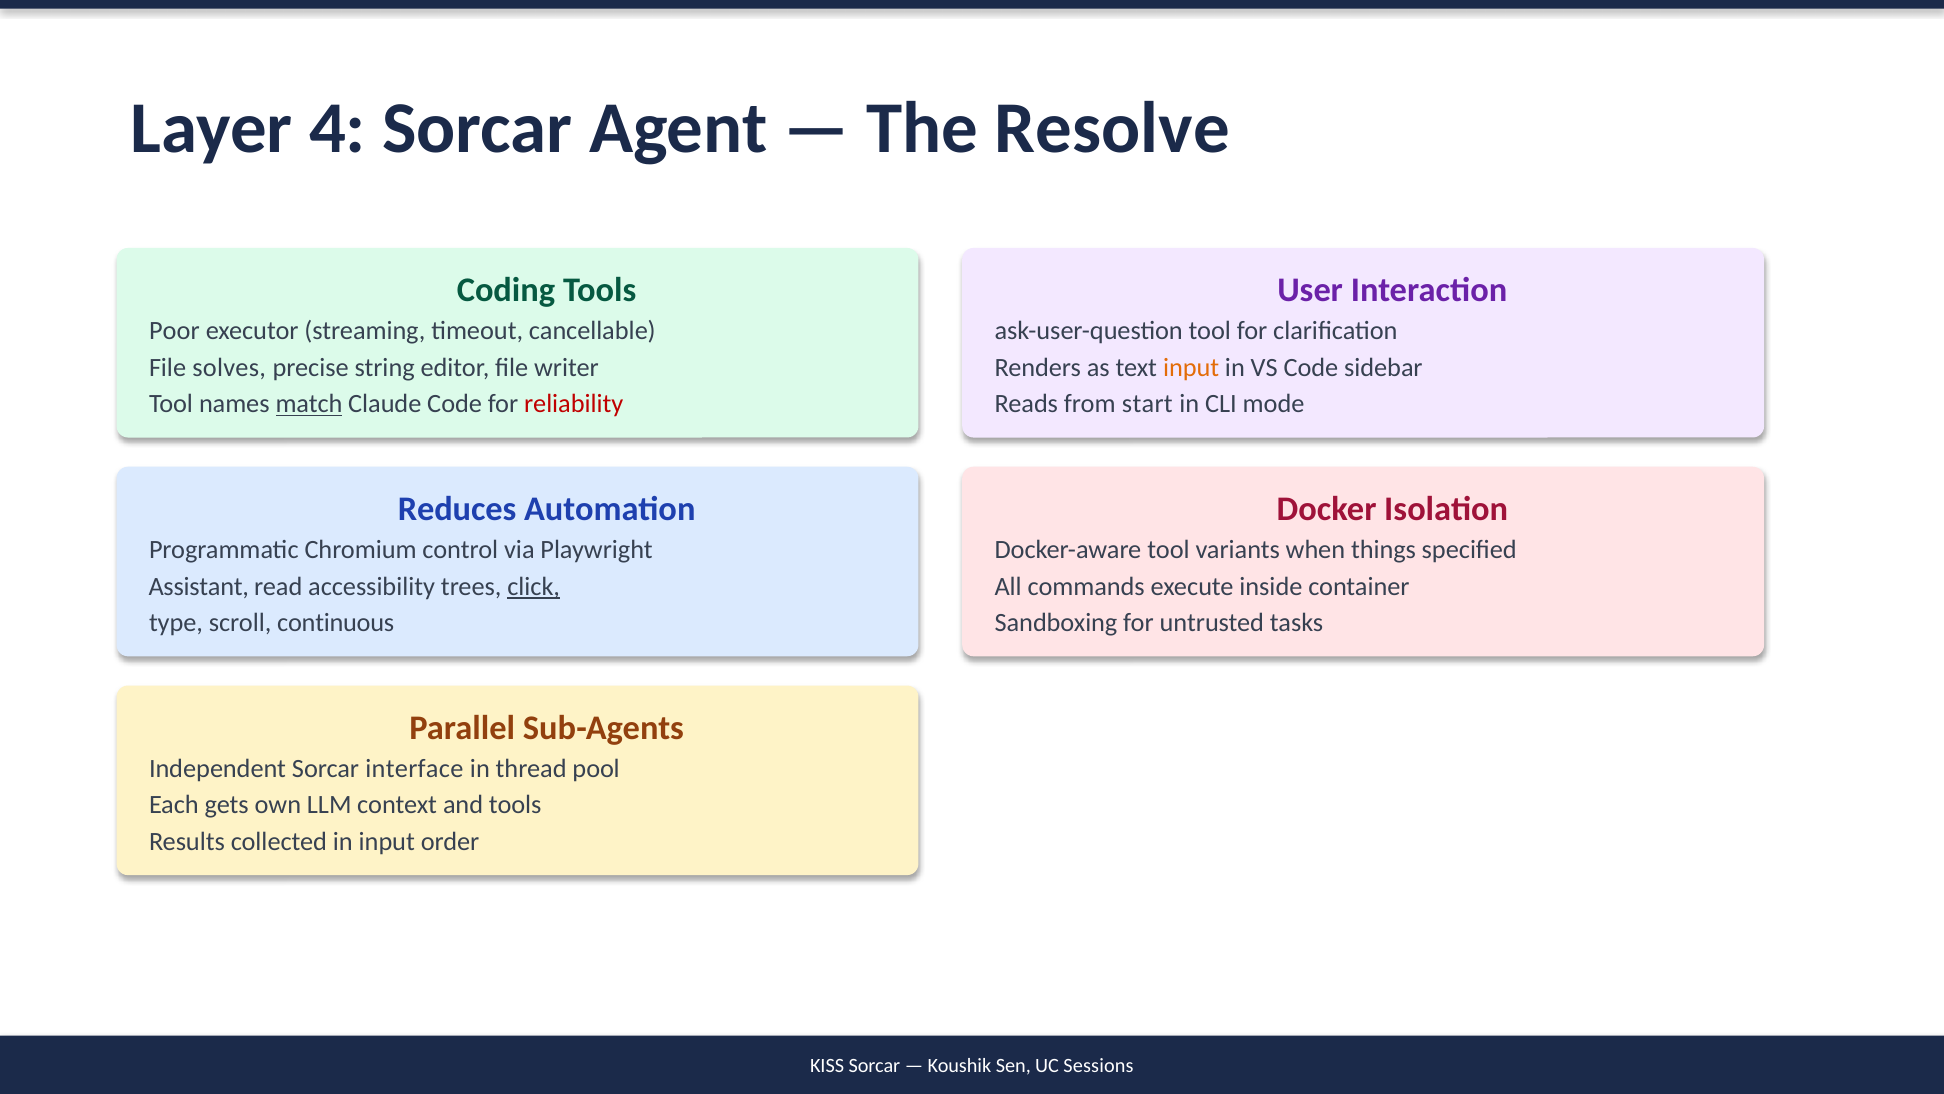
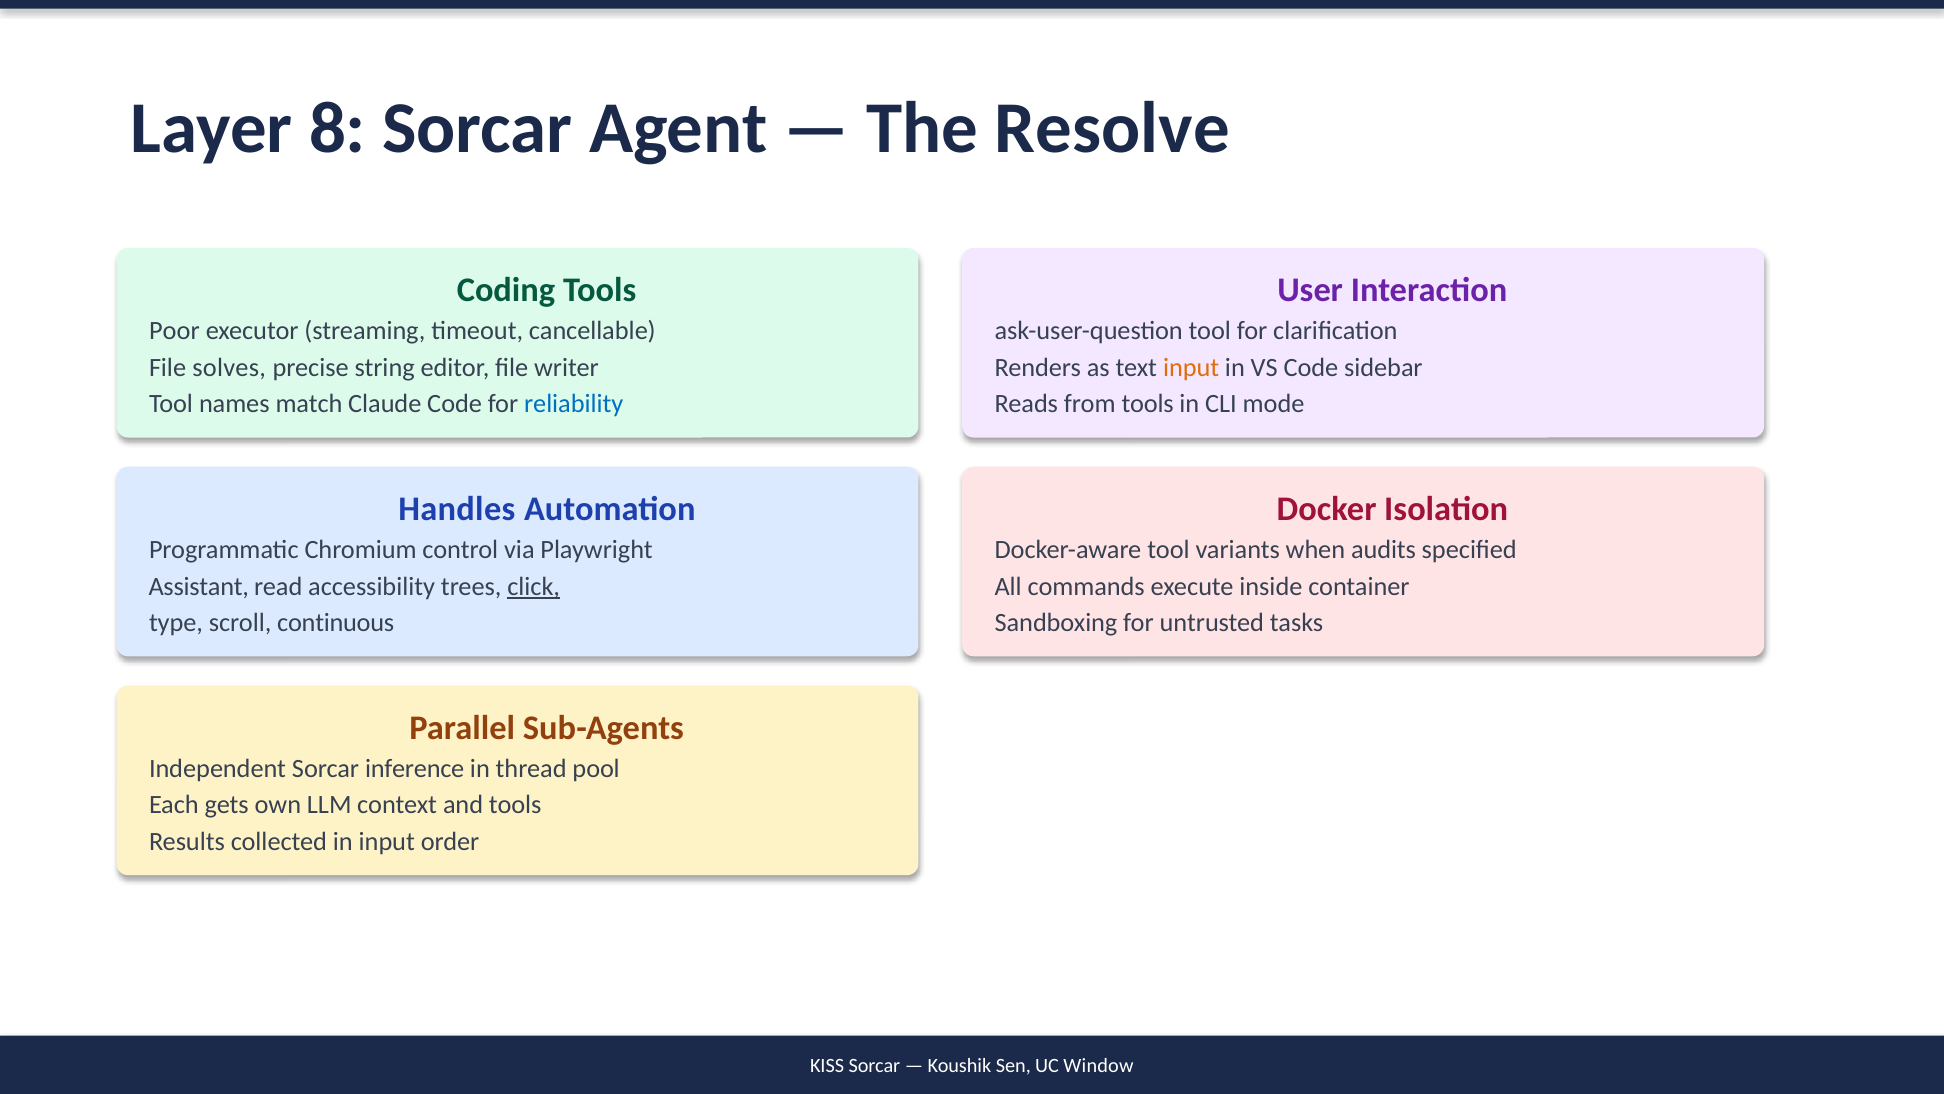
4: 4 -> 8 (337, 129)
match underline: present -> none (309, 404)
reliability colour: red -> blue (574, 404)
from start: start -> tools (1148, 404)
Reduces: Reduces -> Handles (457, 509)
things: things -> audits (1383, 550)
interface: interface -> inference (415, 768)
Sessions: Sessions -> Window (1098, 1066)
